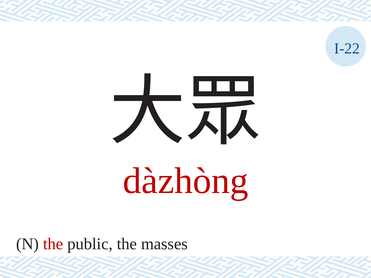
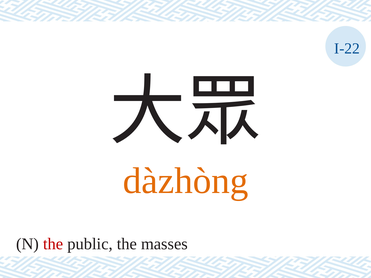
dàzhòng colour: red -> orange (186, 181)
